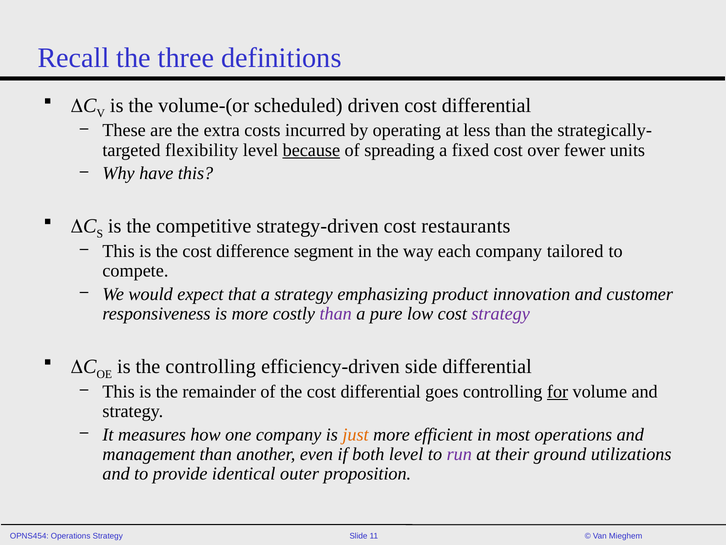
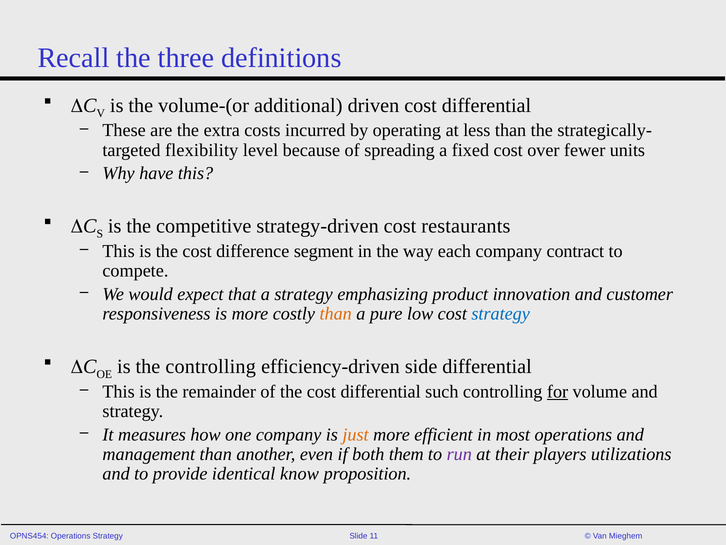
scheduled: scheduled -> additional (298, 105)
because underline: present -> none (311, 150)
tailored: tailored -> contract (575, 251)
than colour: purple -> orange (336, 313)
strategy colour: purple -> blue (501, 313)
goes: goes -> such (442, 391)
both level: level -> them (406, 454)
ground: ground -> players (560, 454)
outer: outer -> know (300, 473)
